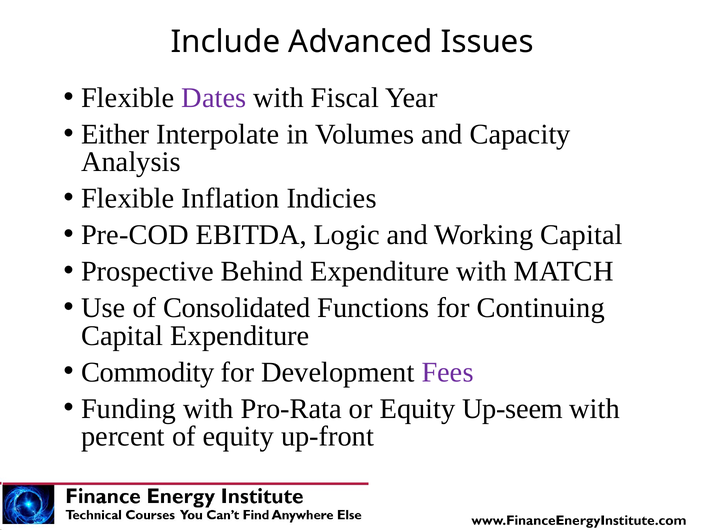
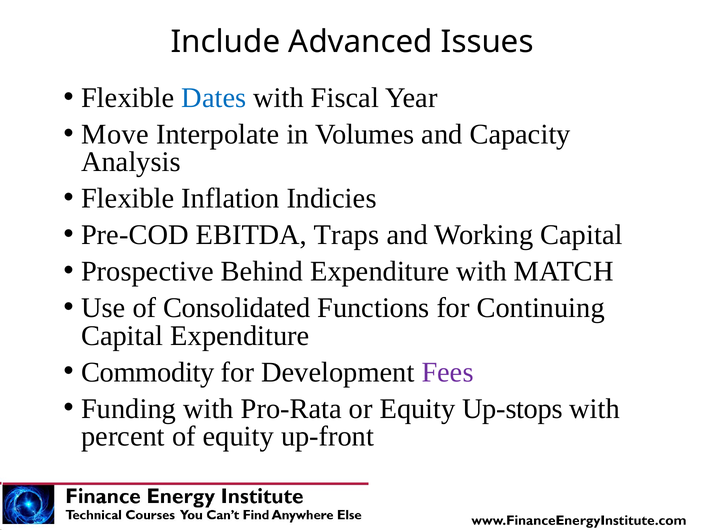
Dates colour: purple -> blue (214, 98)
Either: Either -> Move (115, 134)
Logic: Logic -> Traps (347, 235)
Up-seem: Up-seem -> Up-stops (513, 408)
